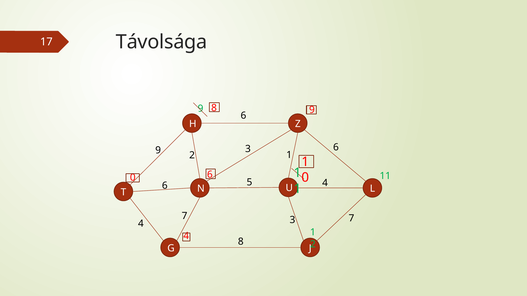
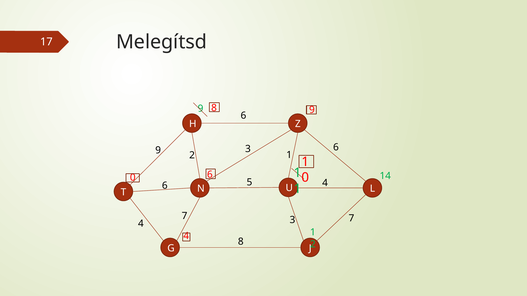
Távolsága: Távolsága -> Melegítsd (162, 42)
11: 11 -> 14 (385, 176)
